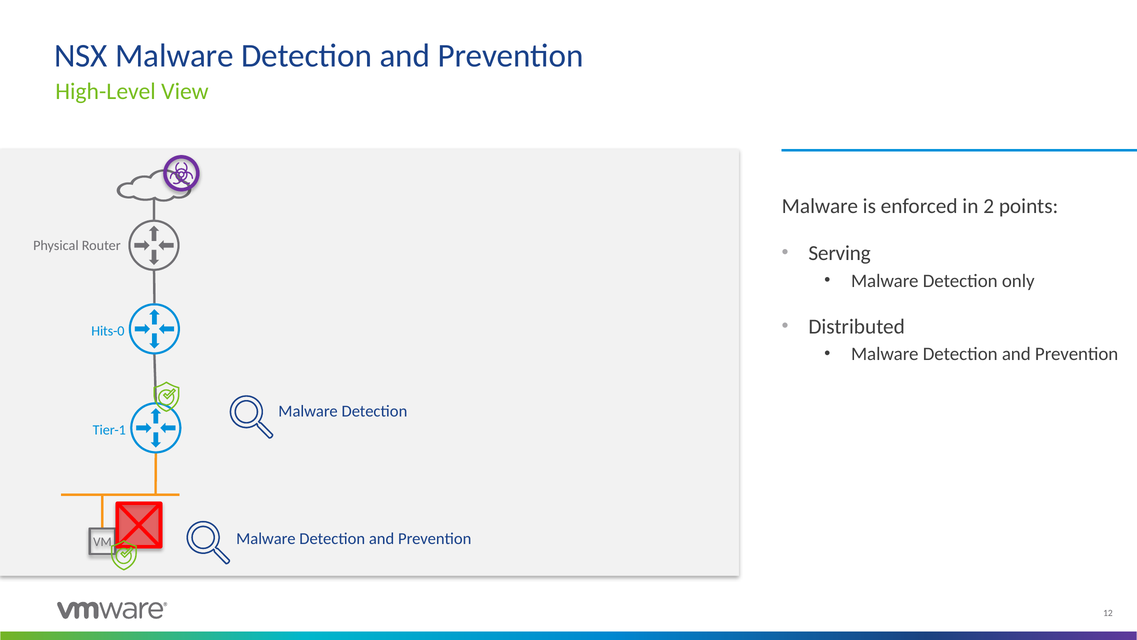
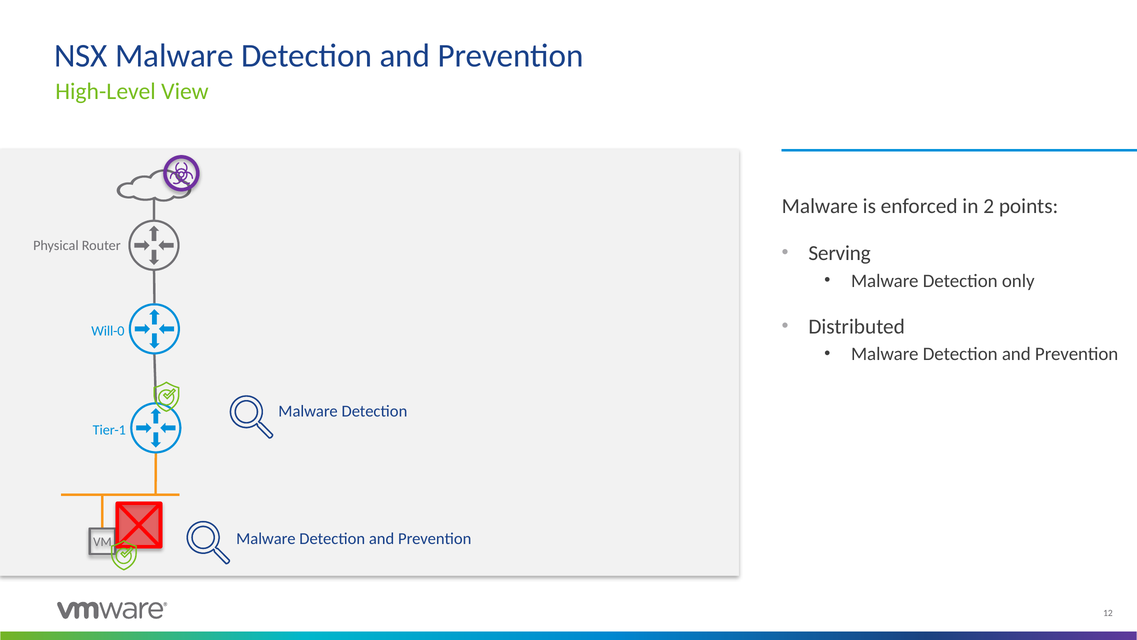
Hits-0: Hits-0 -> Will-0 (108, 331)
